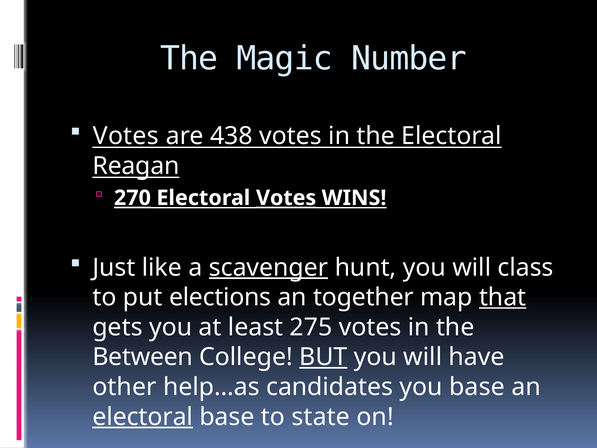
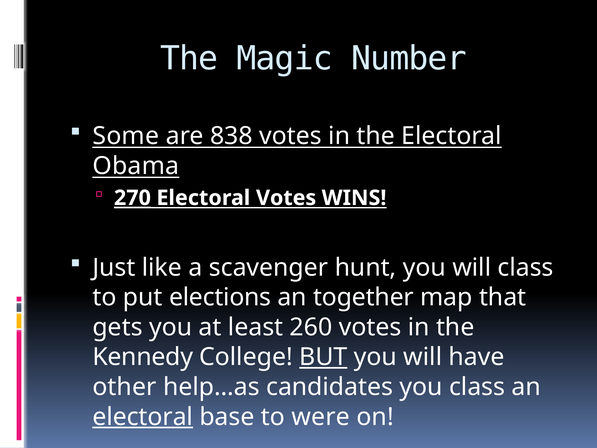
Votes: Votes -> Some (126, 136)
438: 438 -> 838 (231, 136)
Reagan: Reagan -> Obama (136, 166)
Votes underline: present -> none (286, 198)
scavenger underline: present -> none (269, 267)
that underline: present -> none (503, 297)
275: 275 -> 260 (311, 327)
Between: Between -> Kennedy (143, 357)
you base: base -> class (477, 387)
state: state -> were (321, 417)
